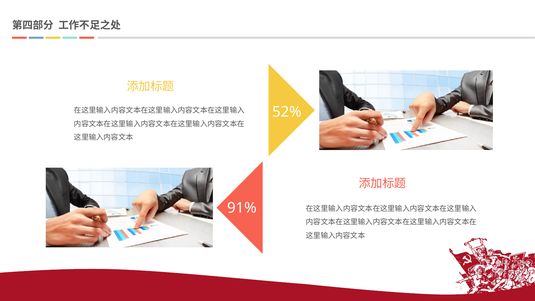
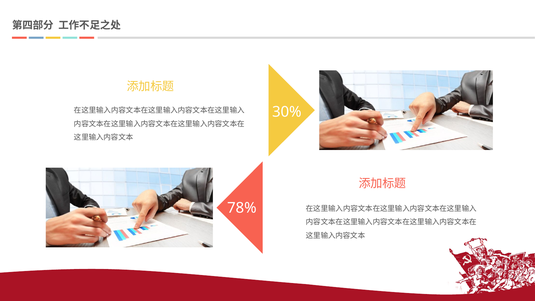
52%: 52% -> 30% (287, 112)
91%: 91% -> 78% (242, 208)
